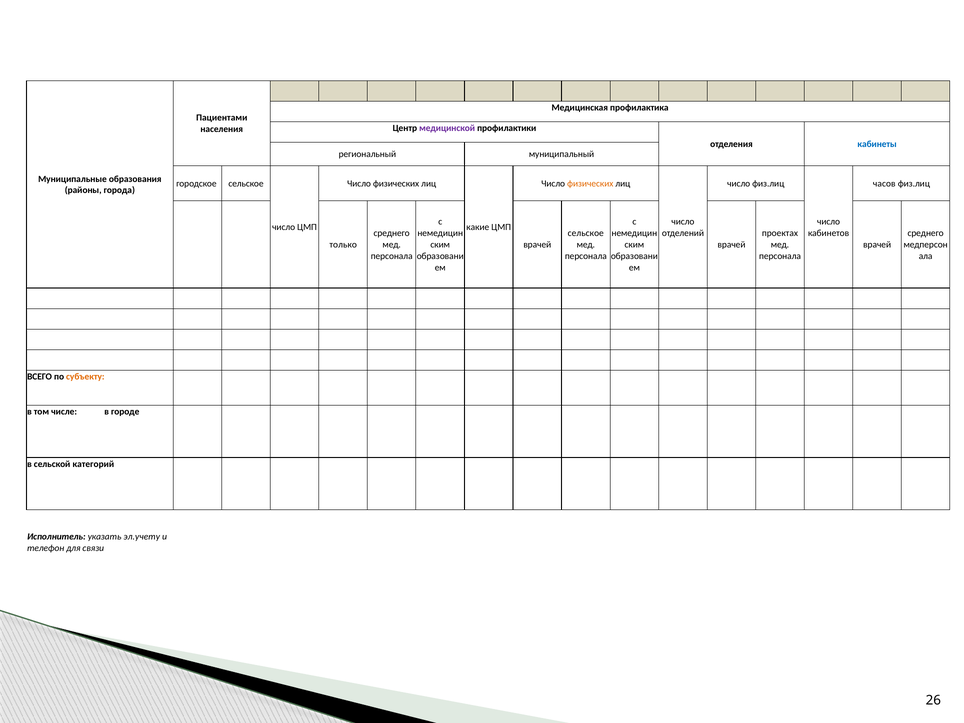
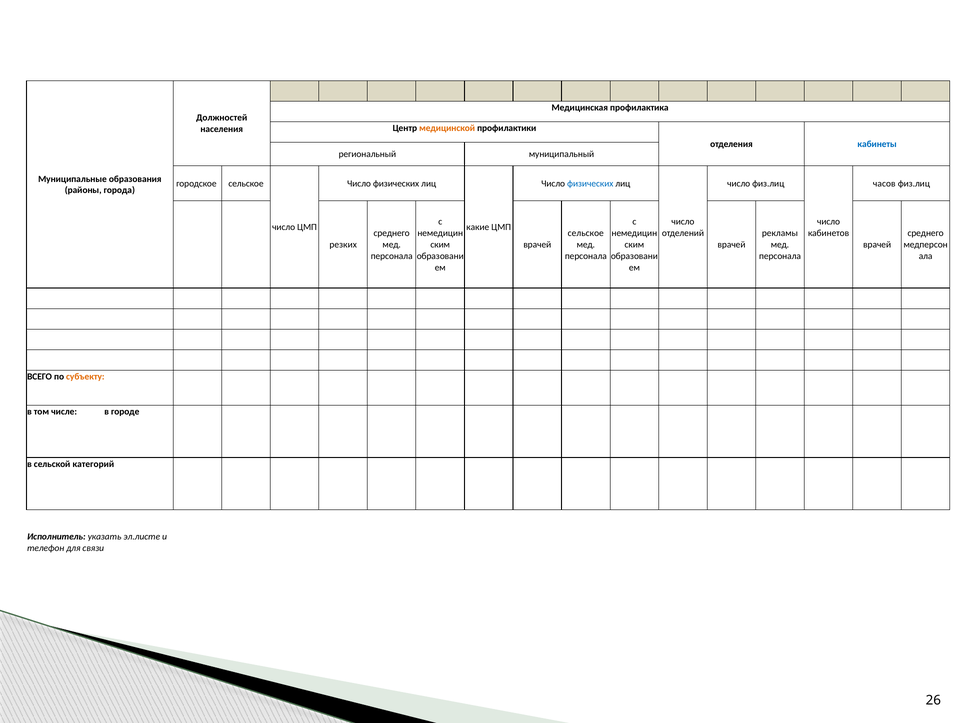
Пациентами: Пациентами -> Должностей (222, 118)
медицинской colour: purple -> orange (447, 128)
физических colour: orange -> blue (590, 184)
проектах: проектах -> рекламы (780, 233)
только: только -> резких (343, 245)
эл.учету: эл.учету -> эл.листе (142, 537)
